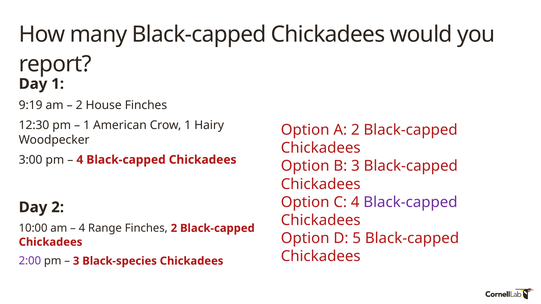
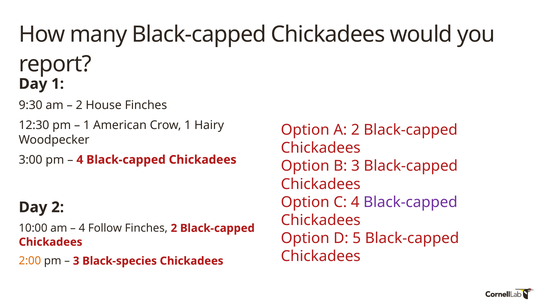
9:19: 9:19 -> 9:30 (31, 105)
Range: Range -> Follow (105, 228)
2:00 colour: purple -> orange (30, 261)
